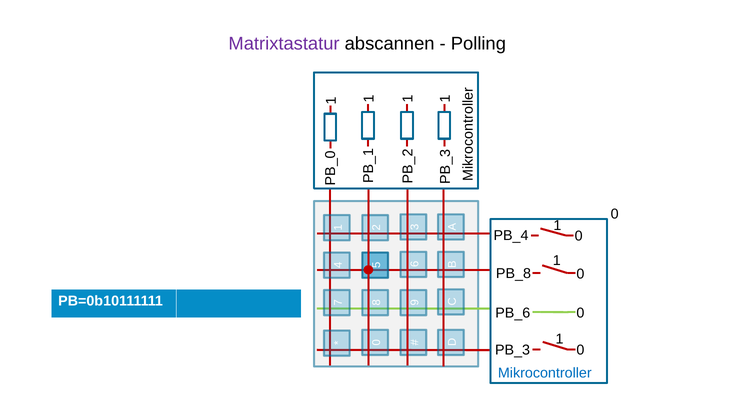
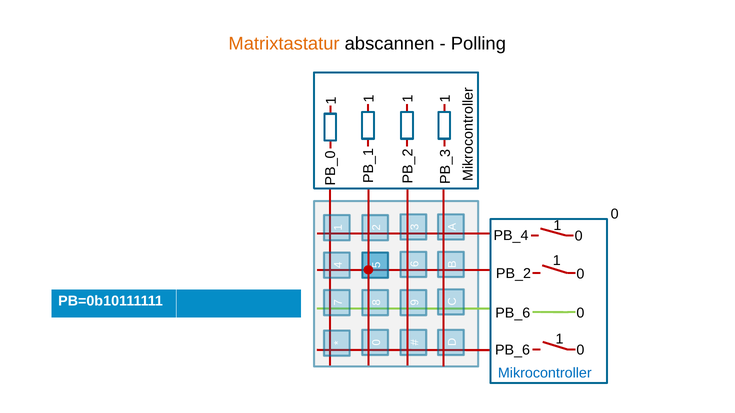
Matrixtastatur colour: purple -> orange (284, 44)
PB_8: PB_8 -> PB_2 (513, 274)
PB_3: PB_3 -> PB_6 (513, 351)
